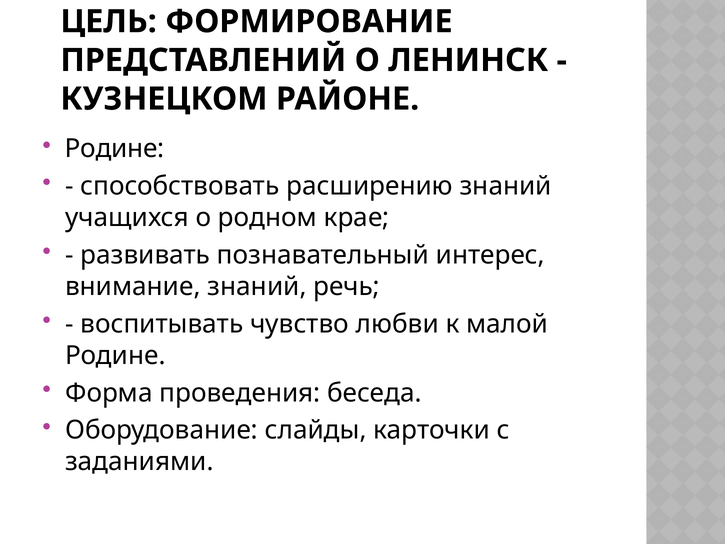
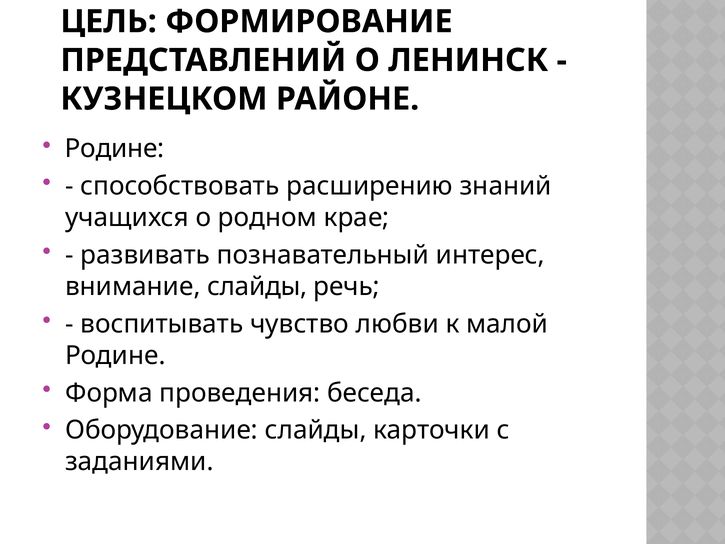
внимание знаний: знаний -> слайды (257, 286)
